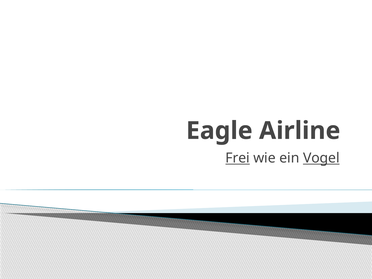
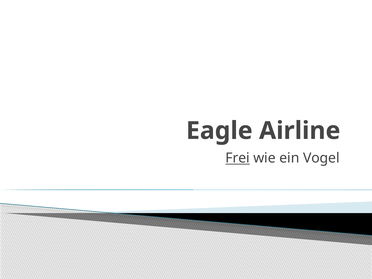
Vogel underline: present -> none (321, 158)
